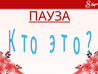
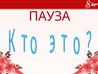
ПАУЗА underline: present -> none (49, 16)
